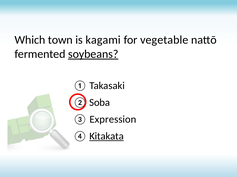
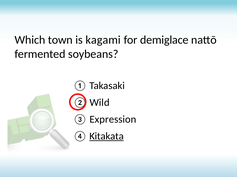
vegetable: vegetable -> demiglace (164, 40)
soybeans underline: present -> none (93, 54)
Soba: Soba -> Wild (100, 103)
